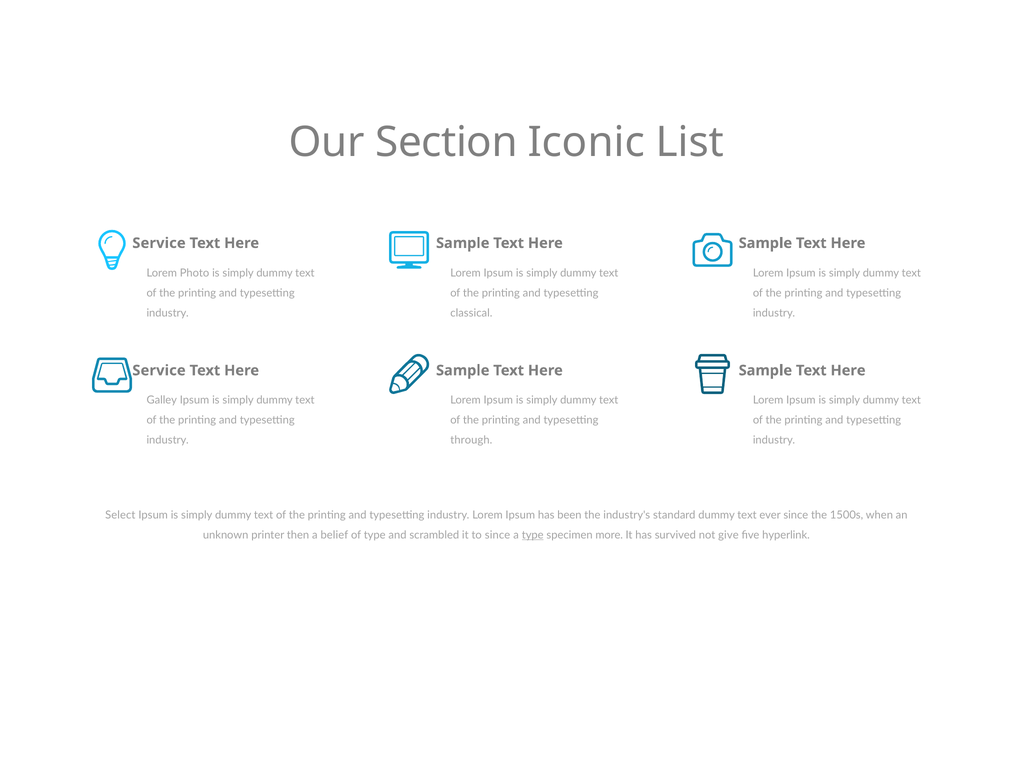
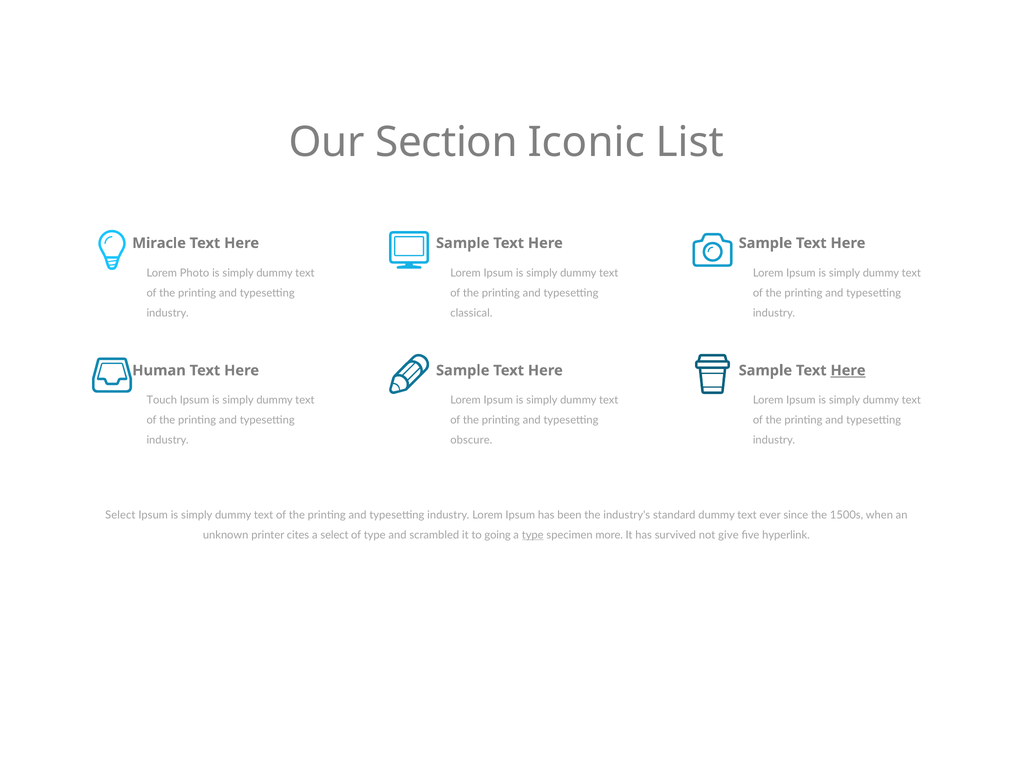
Service: Service -> Miracle (159, 243)
Service: Service -> Human (159, 370)
Here underline: none -> present (848, 370)
Galley: Galley -> Touch (162, 400)
through: through -> obscure (471, 440)
then: then -> cites (298, 535)
a belief: belief -> select (334, 535)
to since: since -> going (498, 535)
